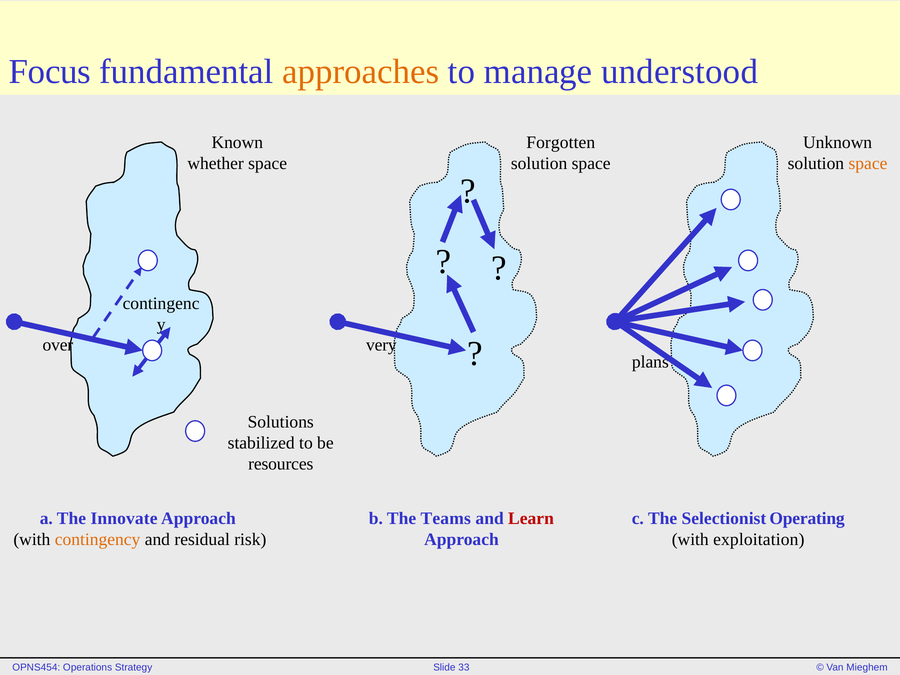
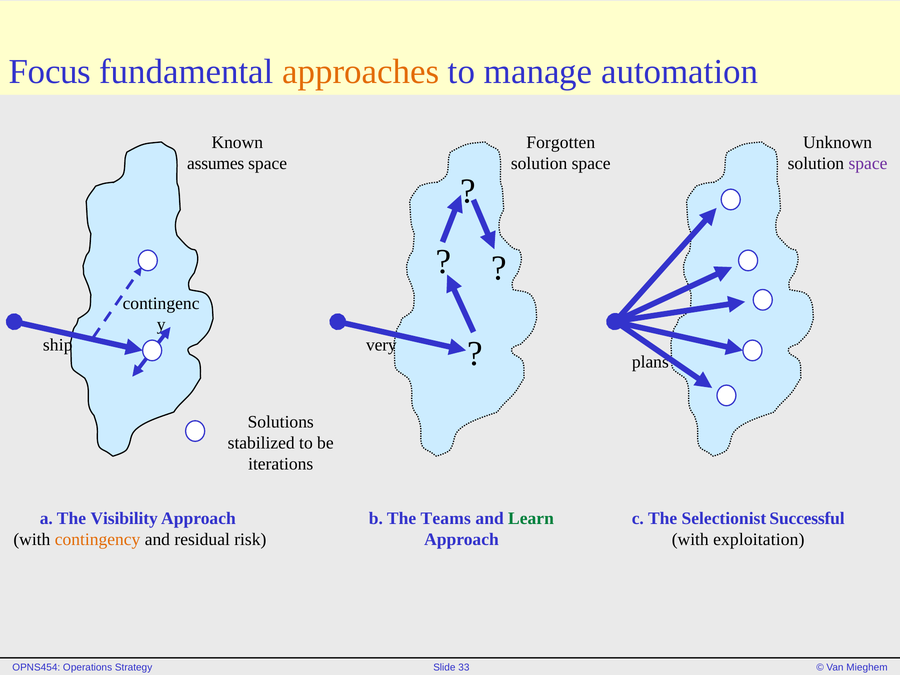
understood: understood -> automation (680, 72)
whether: whether -> assumes (216, 164)
space colour: orange -> purple (868, 164)
over: over -> ship (58, 345)
resources: resources -> iterations (281, 464)
Innovate: Innovate -> Visibility (124, 519)
Learn colour: red -> green (531, 519)
Operating: Operating -> Successful (807, 519)
